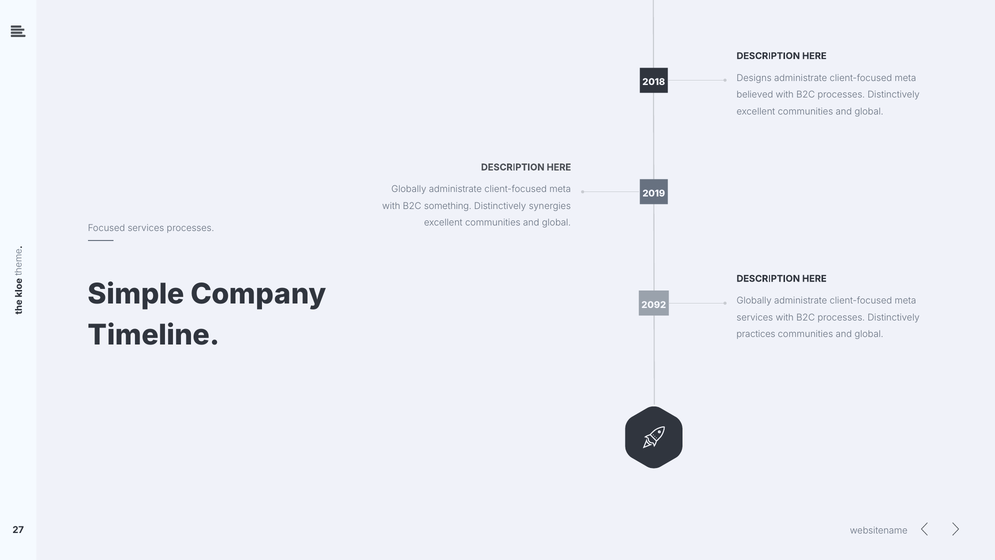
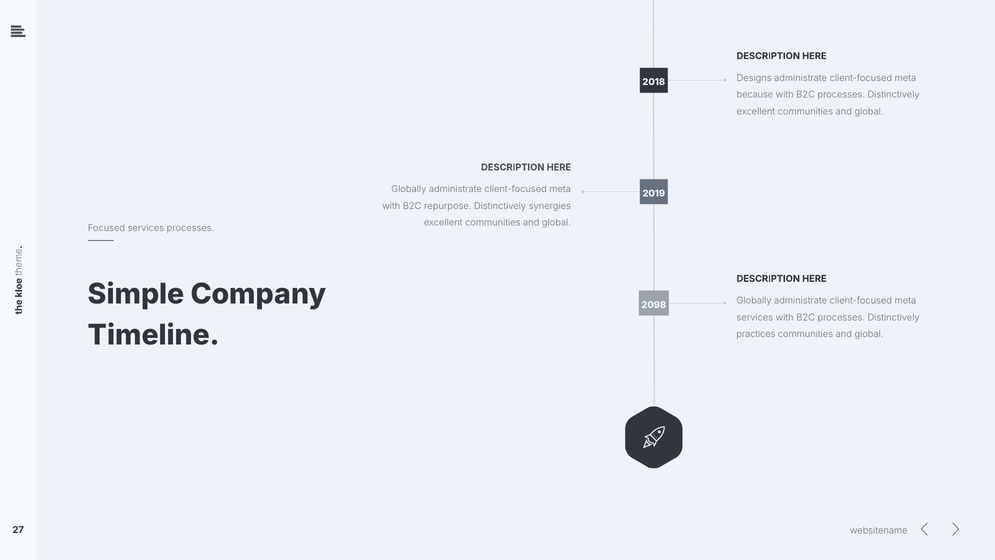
believed: believed -> because (755, 95)
something: something -> repurpose (448, 206)
2092: 2092 -> 2098 (654, 305)
